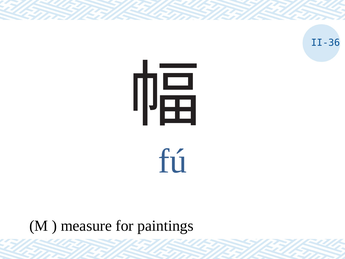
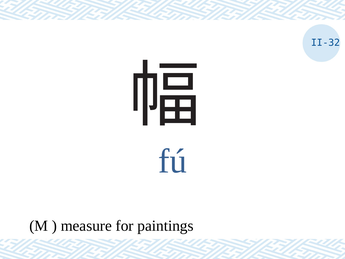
II-36: II-36 -> II-32 (325, 43)
